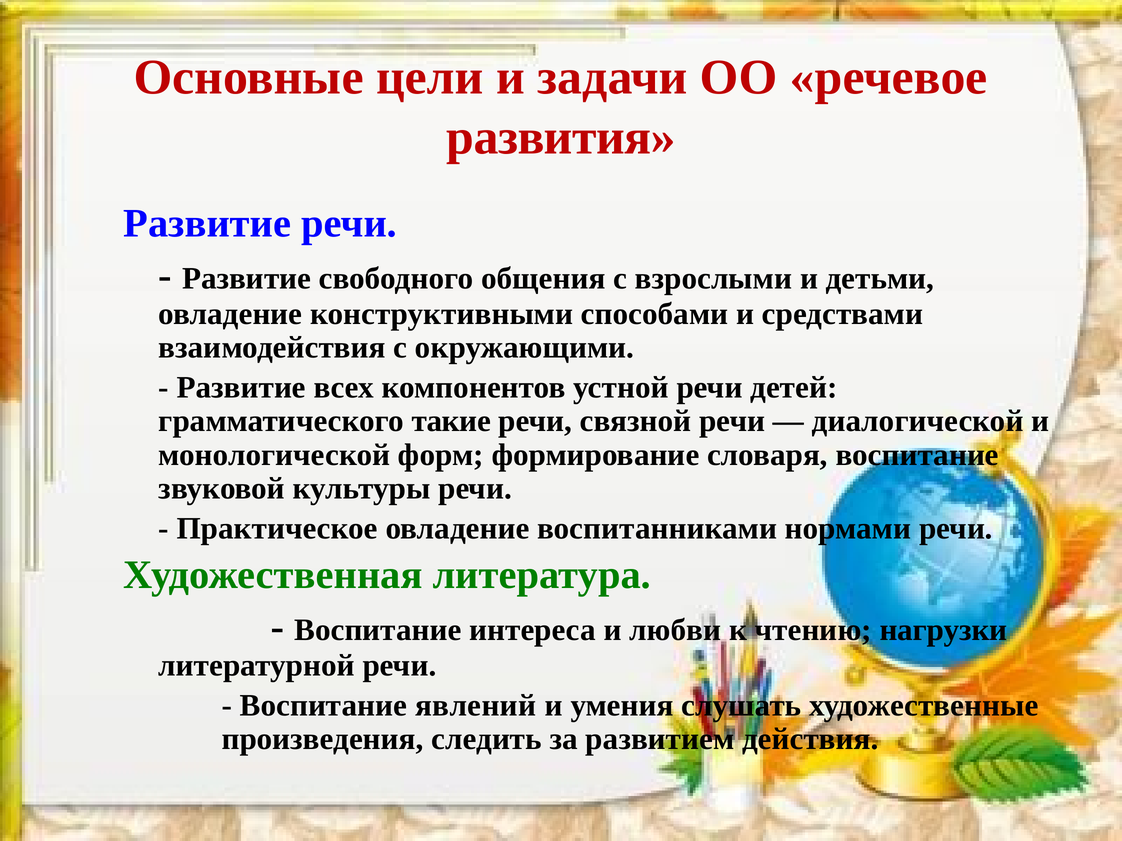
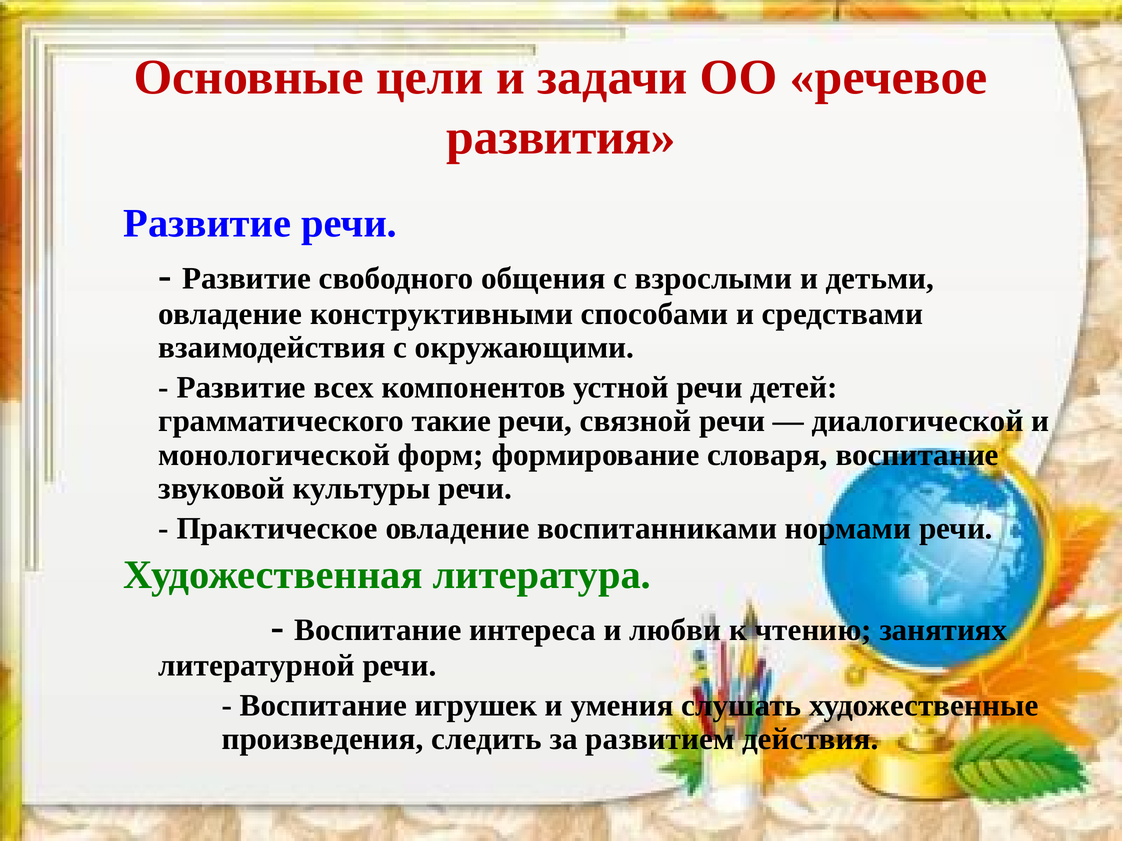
нагрузки: нагрузки -> занятиях (943, 630)
явлений: явлений -> игрушек (476, 706)
